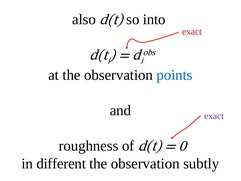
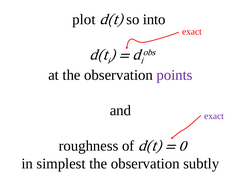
also: also -> plot (84, 19)
points colour: blue -> purple (175, 75)
different: different -> simplest (61, 163)
